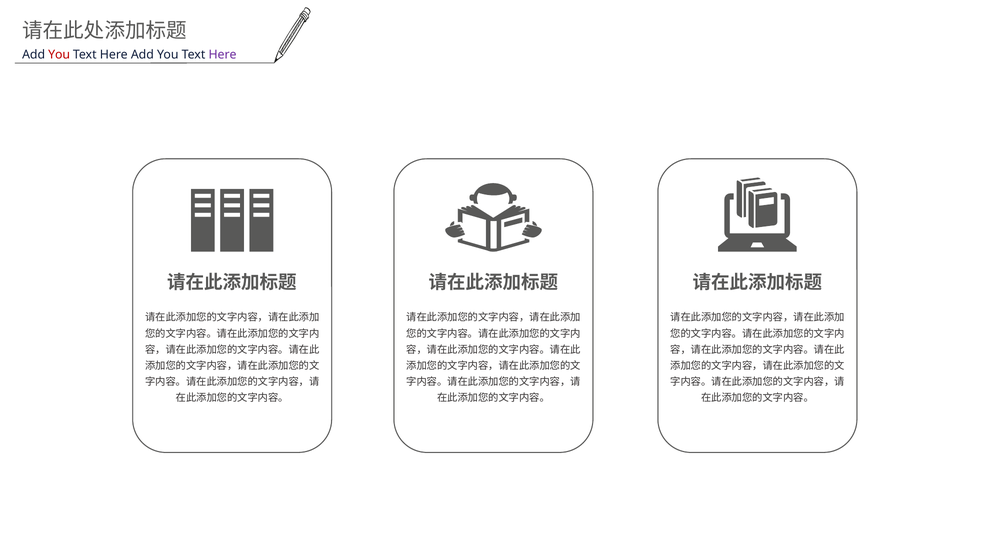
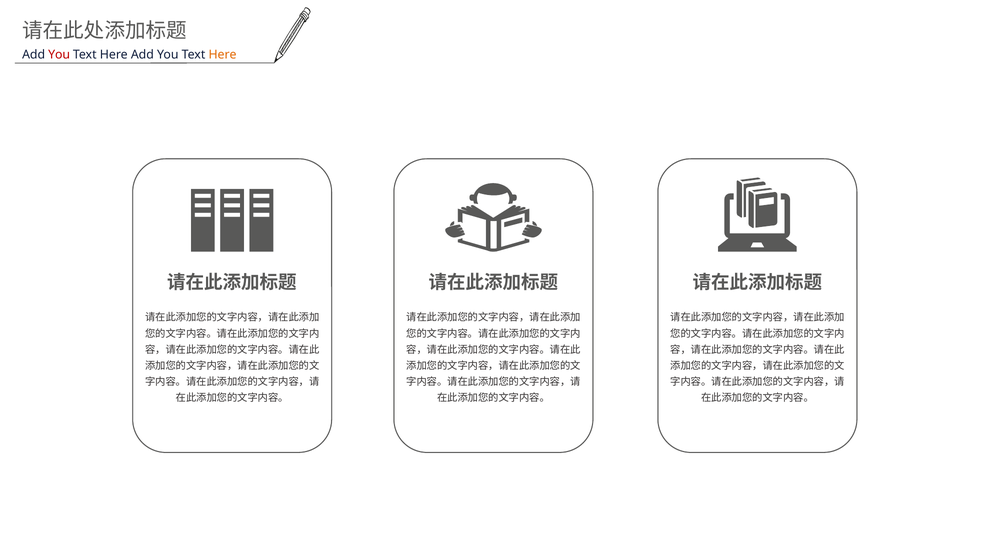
Here colour: purple -> orange (223, 54)
